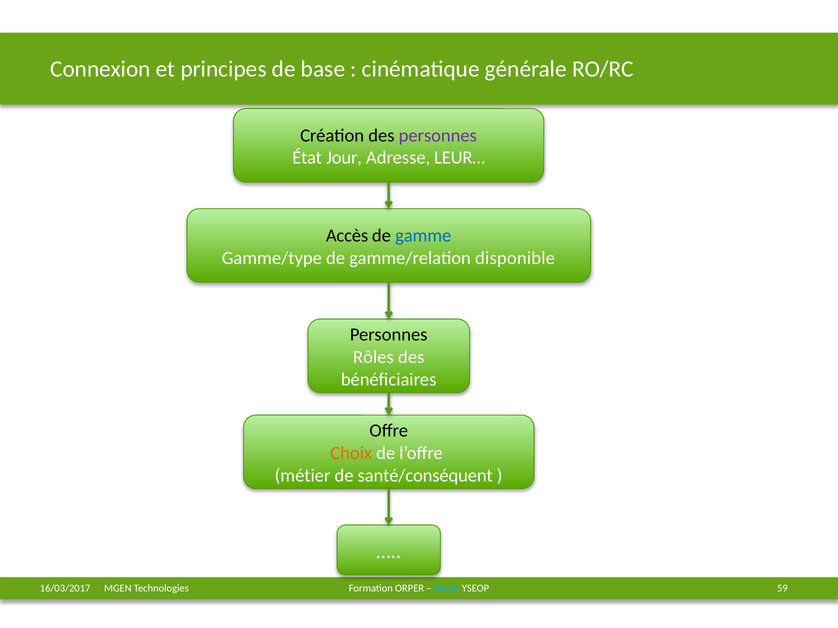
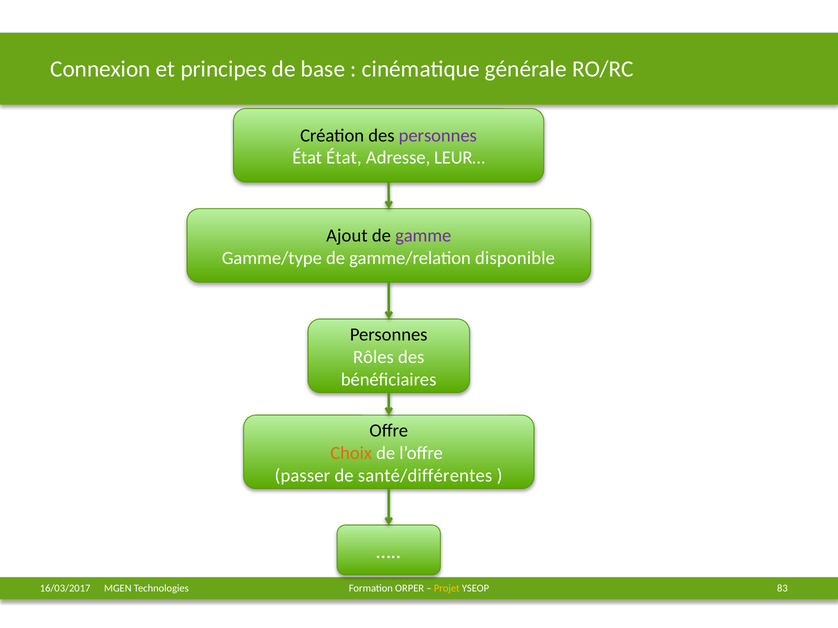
État Jour: Jour -> État (344, 158)
Accès: Accès -> Ajout (347, 236)
gamme colour: blue -> purple (423, 236)
métier: métier -> passer (302, 476)
santé/conséquent: santé/conséquent -> santé/différentes (425, 476)
Projet colour: light blue -> yellow (447, 589)
59: 59 -> 83 (782, 589)
